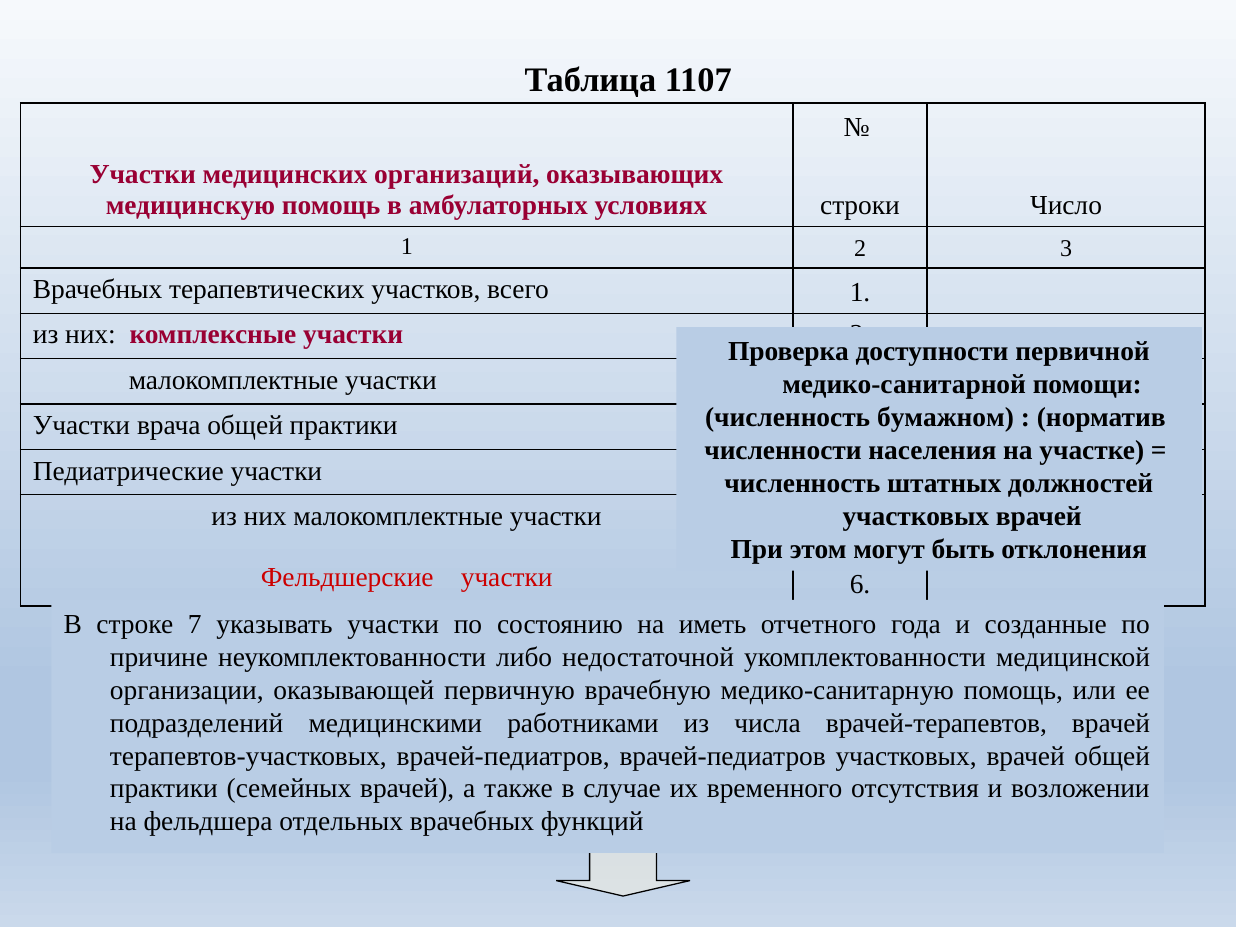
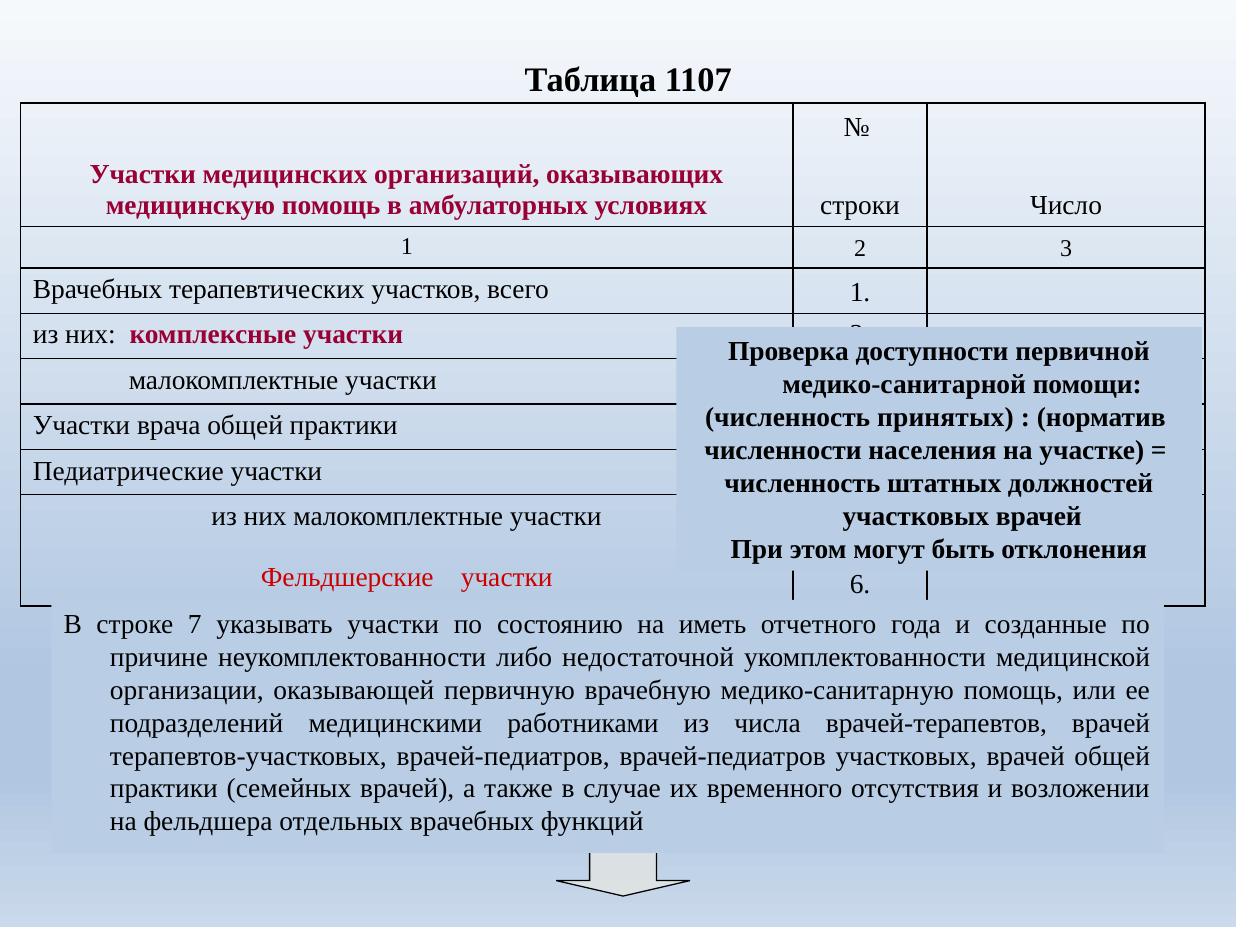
бумажном: бумажном -> принятых (945, 418)
